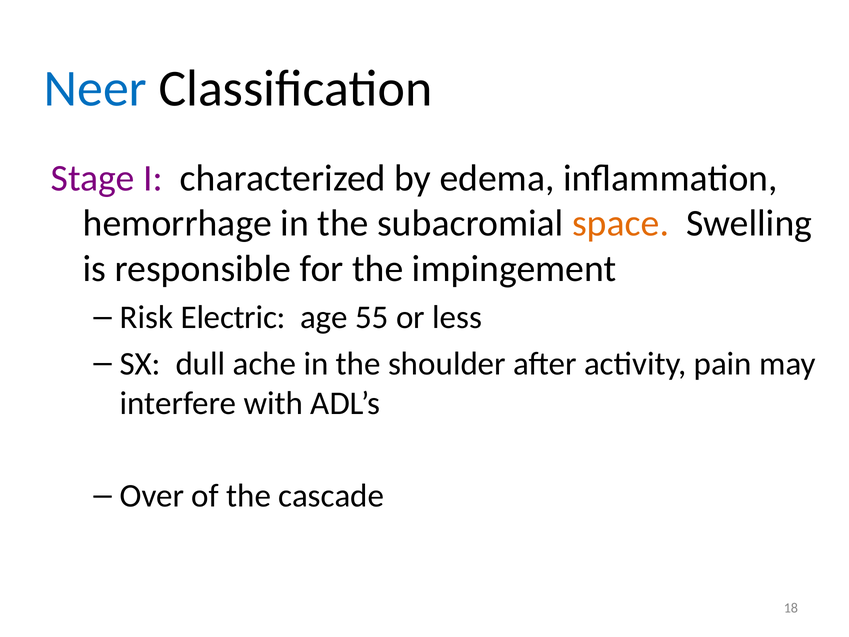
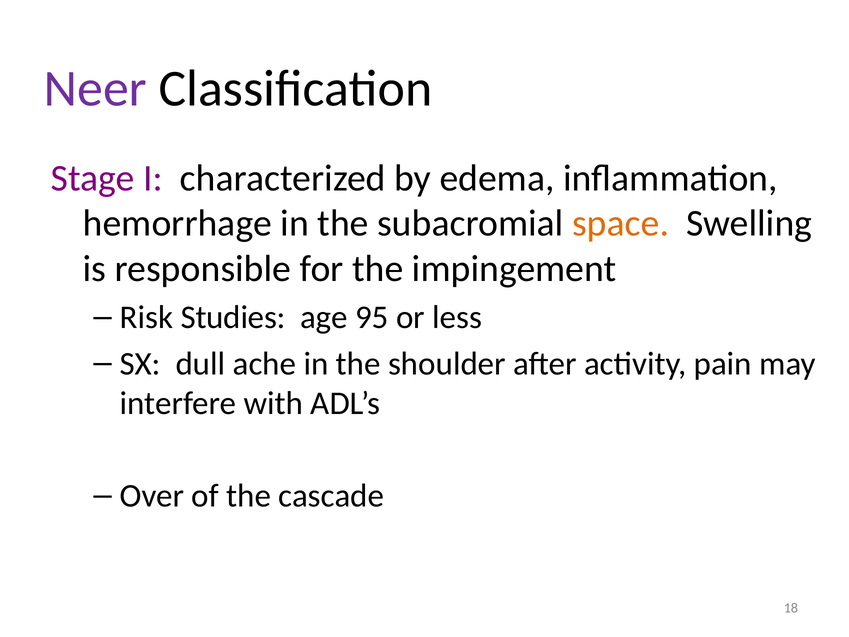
Neer colour: blue -> purple (95, 89)
Electric: Electric -> Studies (233, 317)
55: 55 -> 95 (372, 317)
